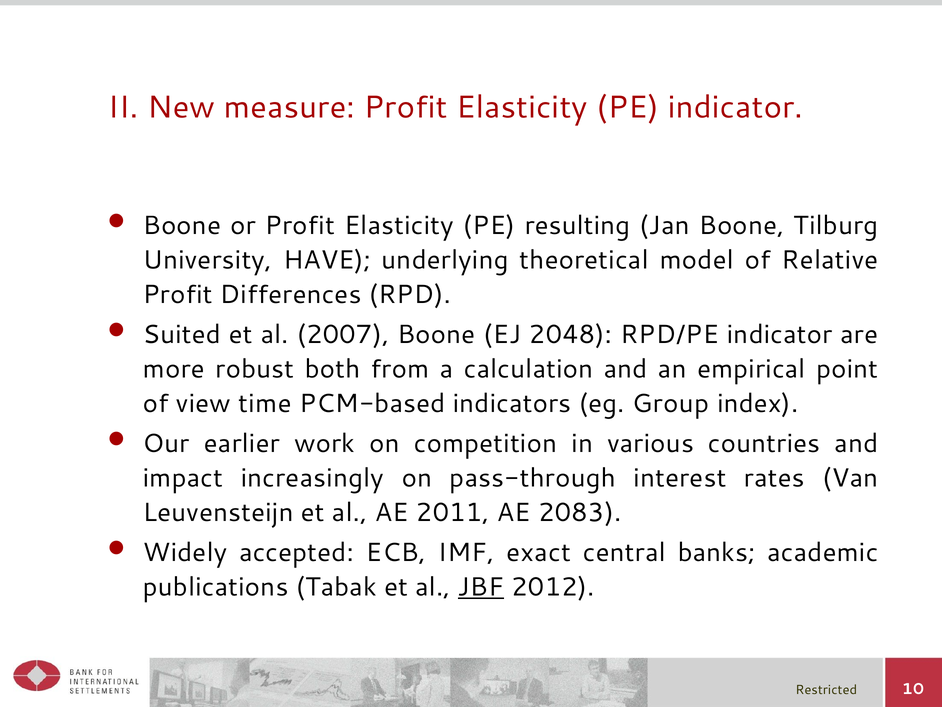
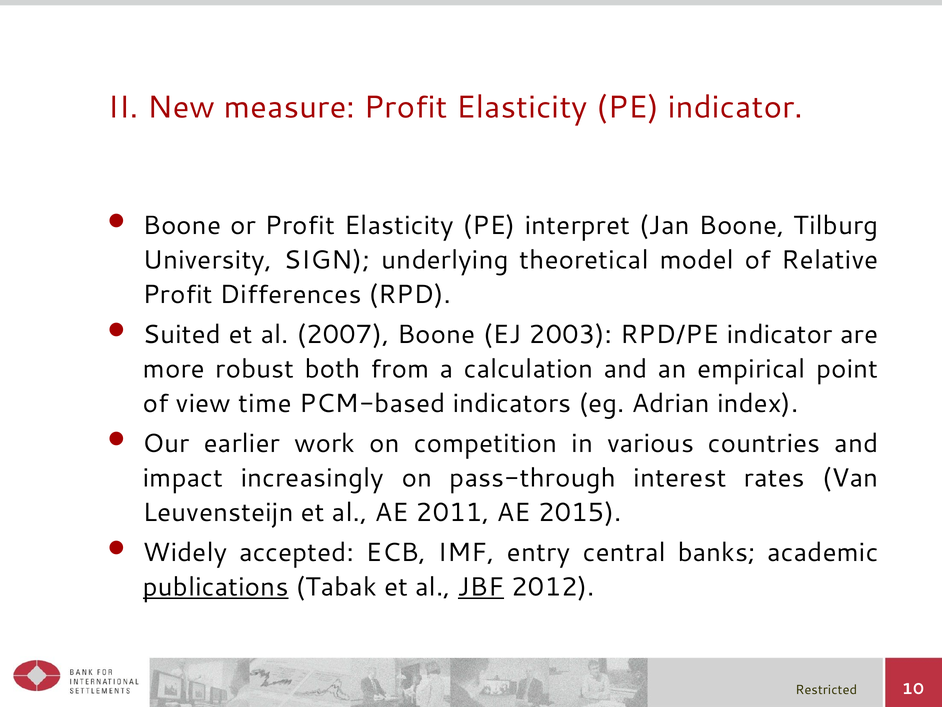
resulting: resulting -> interpret (577, 226)
HAVE: HAVE -> SIGN (327, 260)
2048: 2048 -> 2003 (571, 334)
Group: Group -> Adrian (671, 403)
2083: 2083 -> 2015 (580, 512)
exact: exact -> entry (539, 552)
publications underline: none -> present (216, 587)
